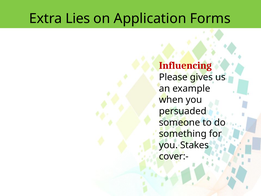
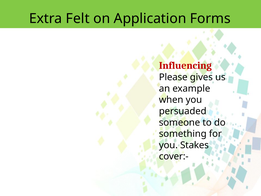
Lies: Lies -> Felt (78, 19)
